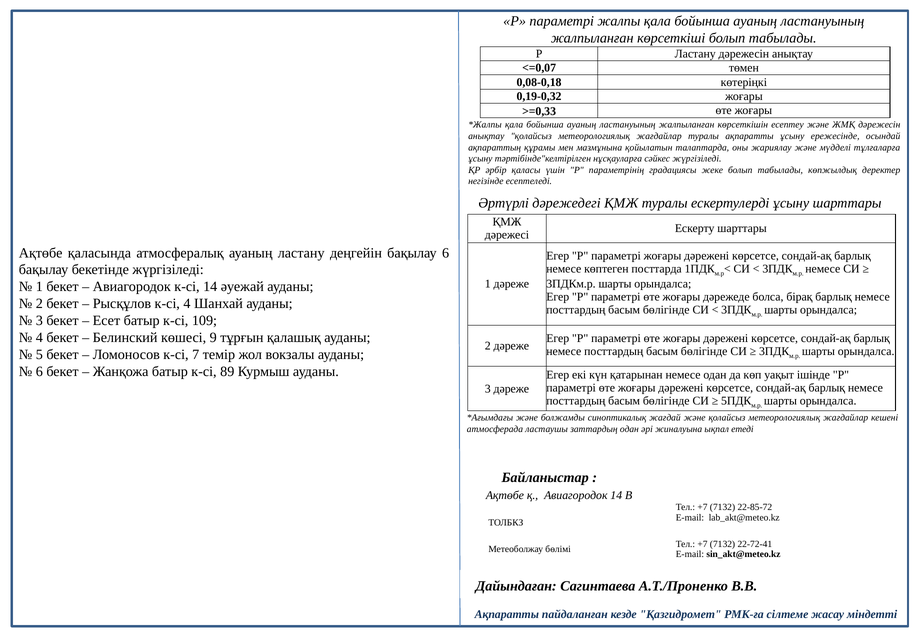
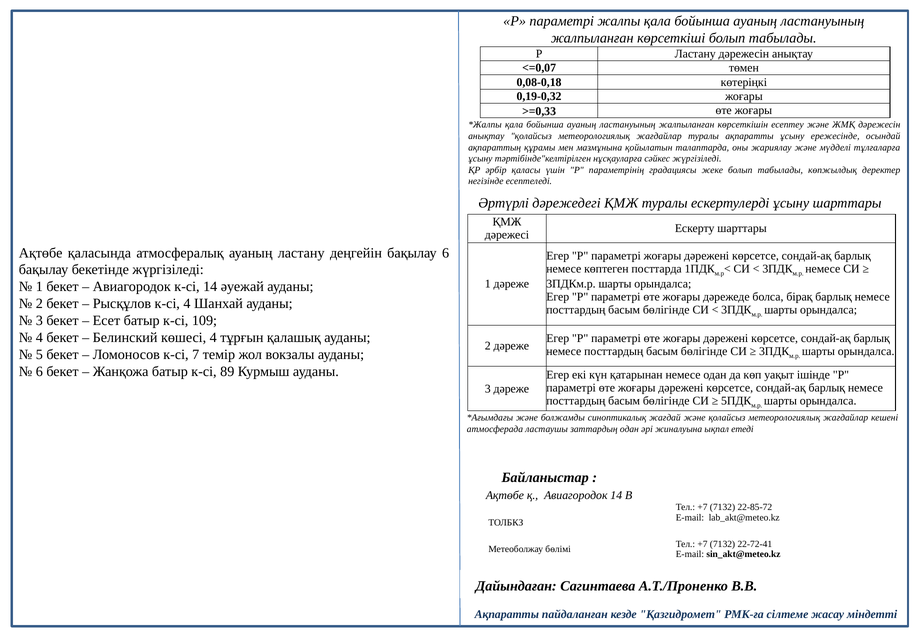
көшесі 9: 9 -> 4 (213, 338)
